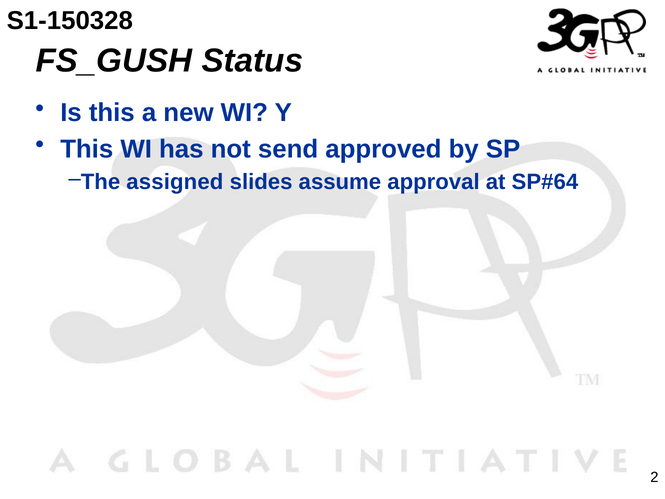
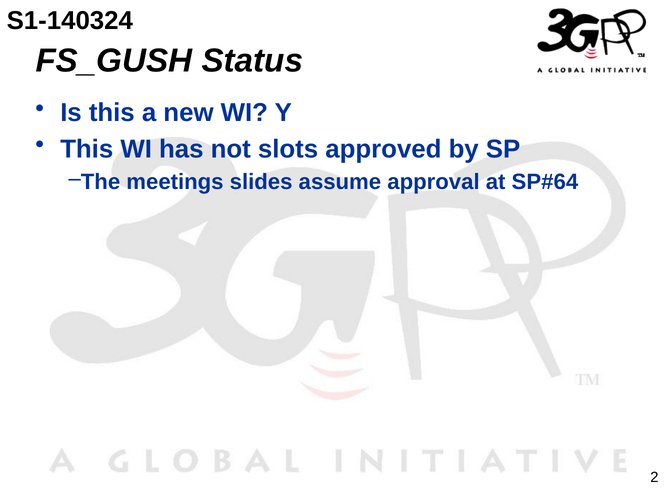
S1-150328: S1-150328 -> S1-140324 (70, 21)
send: send -> slots (288, 149)
assigned: assigned -> meetings (175, 182)
